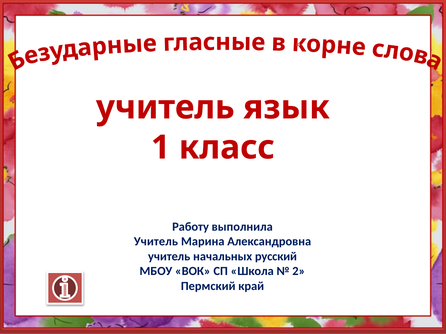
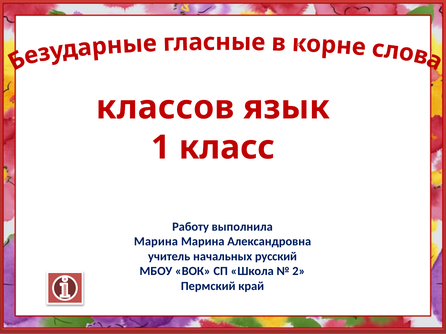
учитель: учитель -> классов (165, 108)
Учитель: Учитель -> Марина (156, 242)
